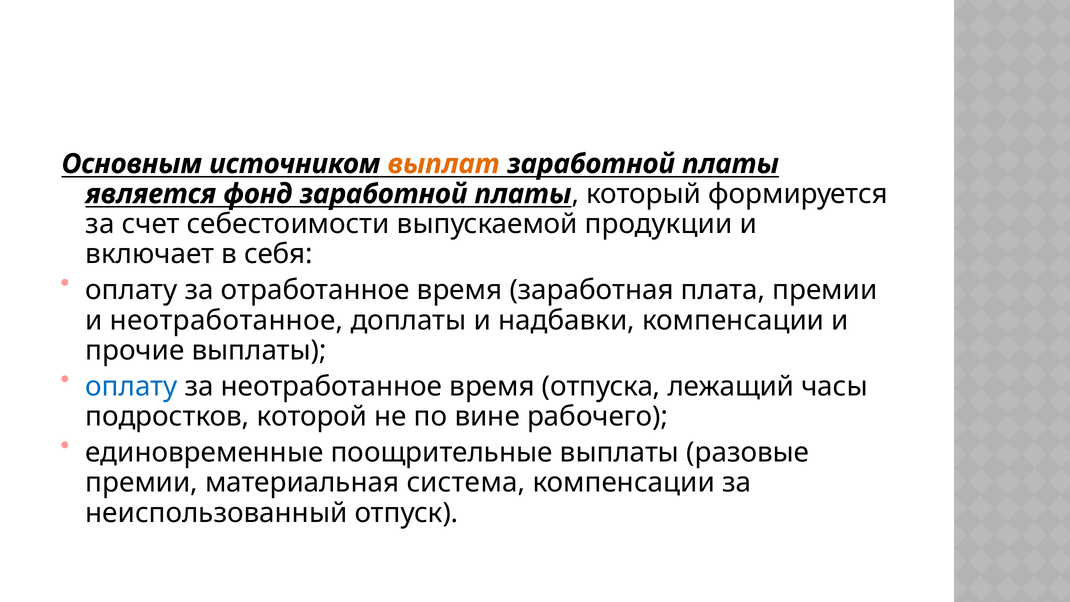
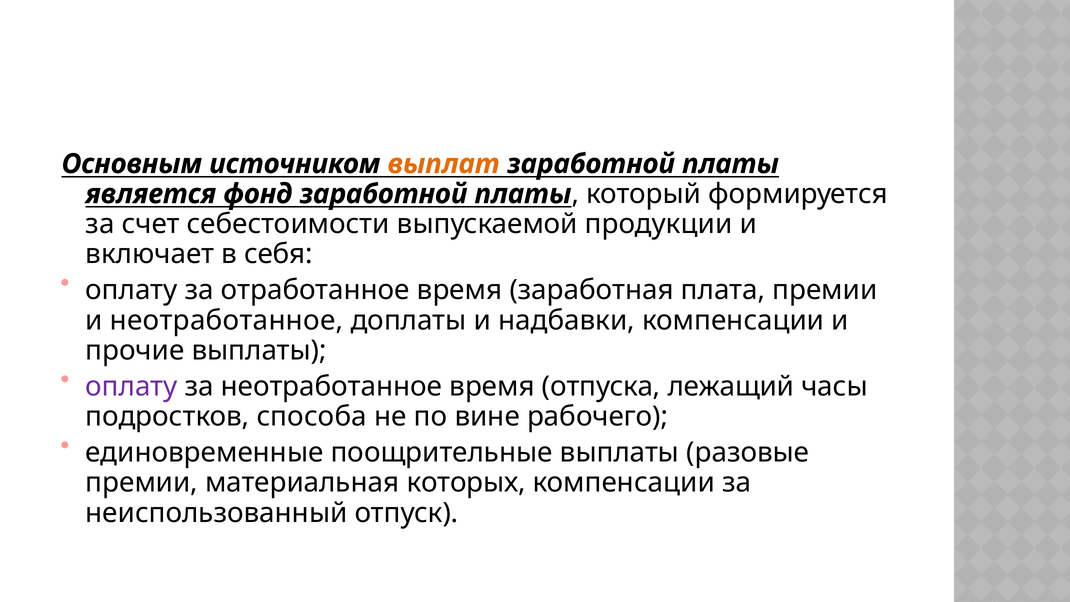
оплату colour: blue -> purple (131, 387)
которой: которой -> способа (312, 417)
система: система -> которых (466, 483)
